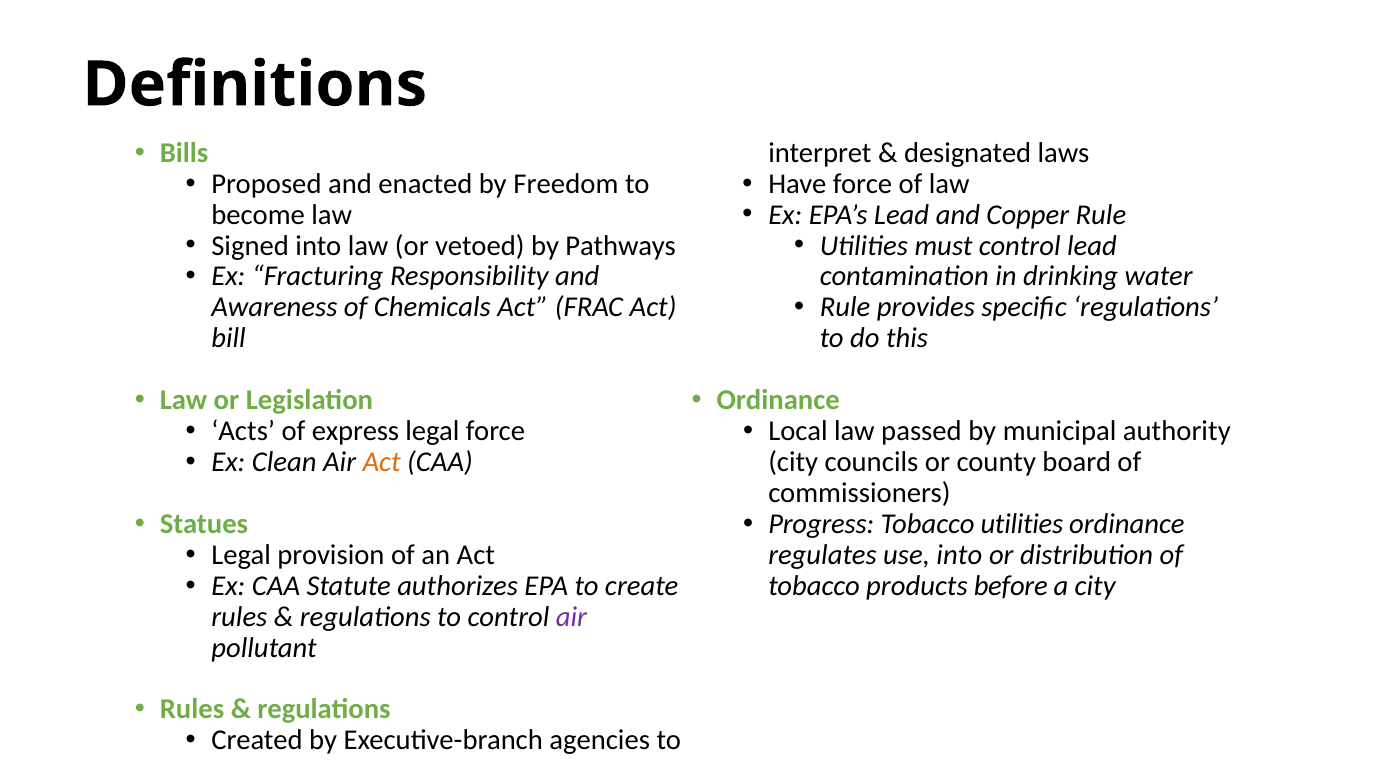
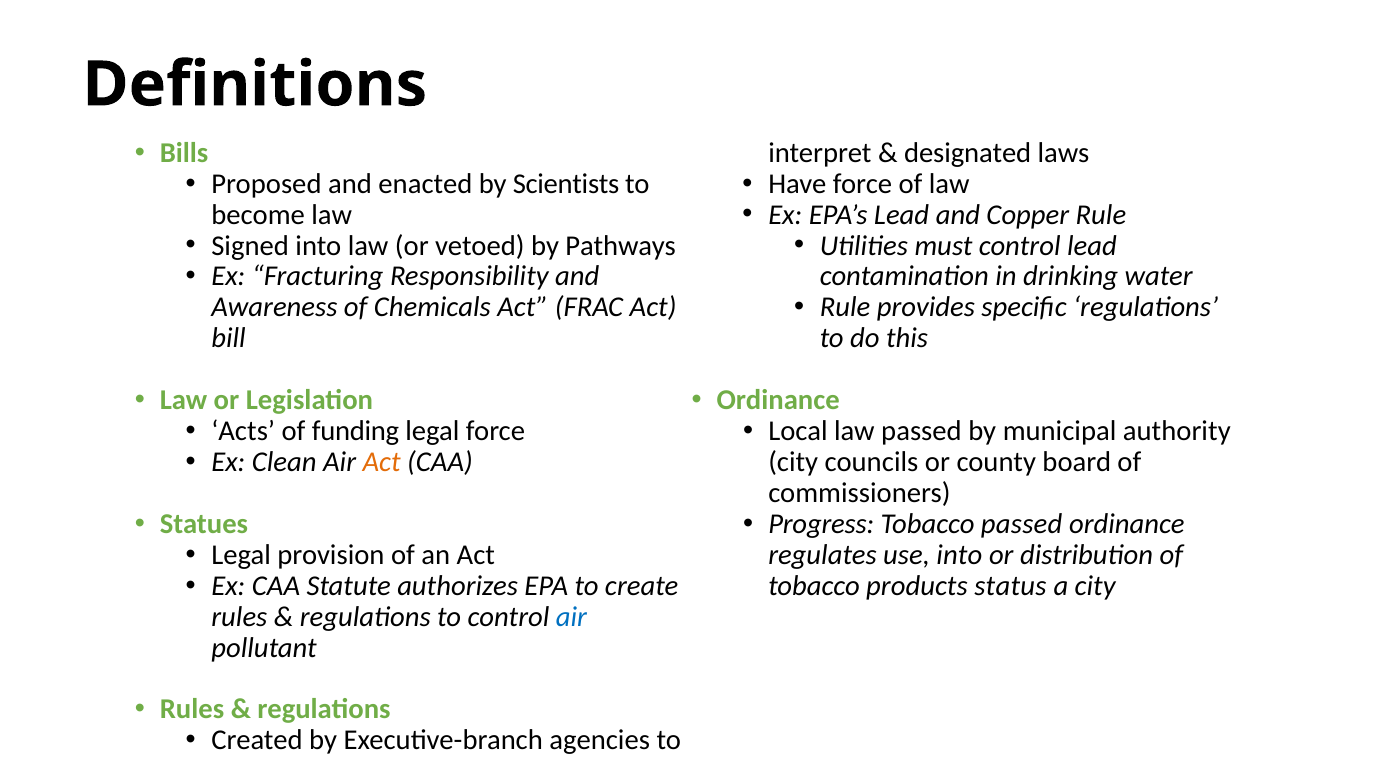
Freedom: Freedom -> Scientists (566, 184)
express: express -> funding (356, 431)
Tobacco utilities: utilities -> passed (1022, 524)
before: before -> status (1010, 586)
air colour: purple -> blue (571, 617)
